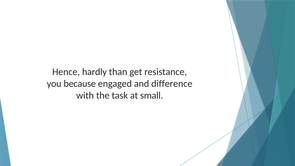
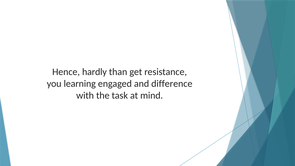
because: because -> learning (80, 84)
small: small -> mind (152, 95)
